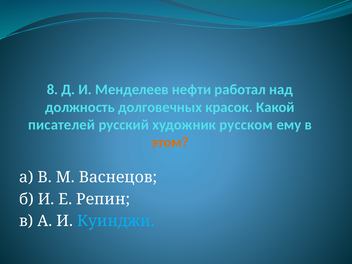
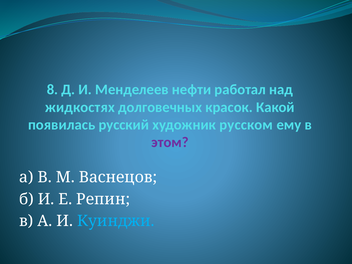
должность: должность -> жидкостях (80, 107)
писателей: писателей -> появилась (62, 125)
этом colour: orange -> purple (170, 142)
